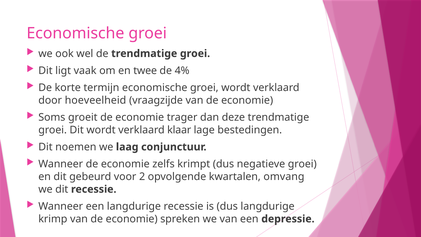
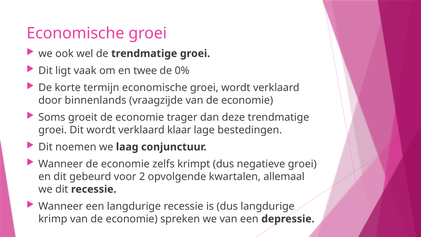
4%: 4% -> 0% (182, 71)
hoeveelheid: hoeveelheid -> binnenlands (96, 100)
omvang: omvang -> allemaal (284, 176)
